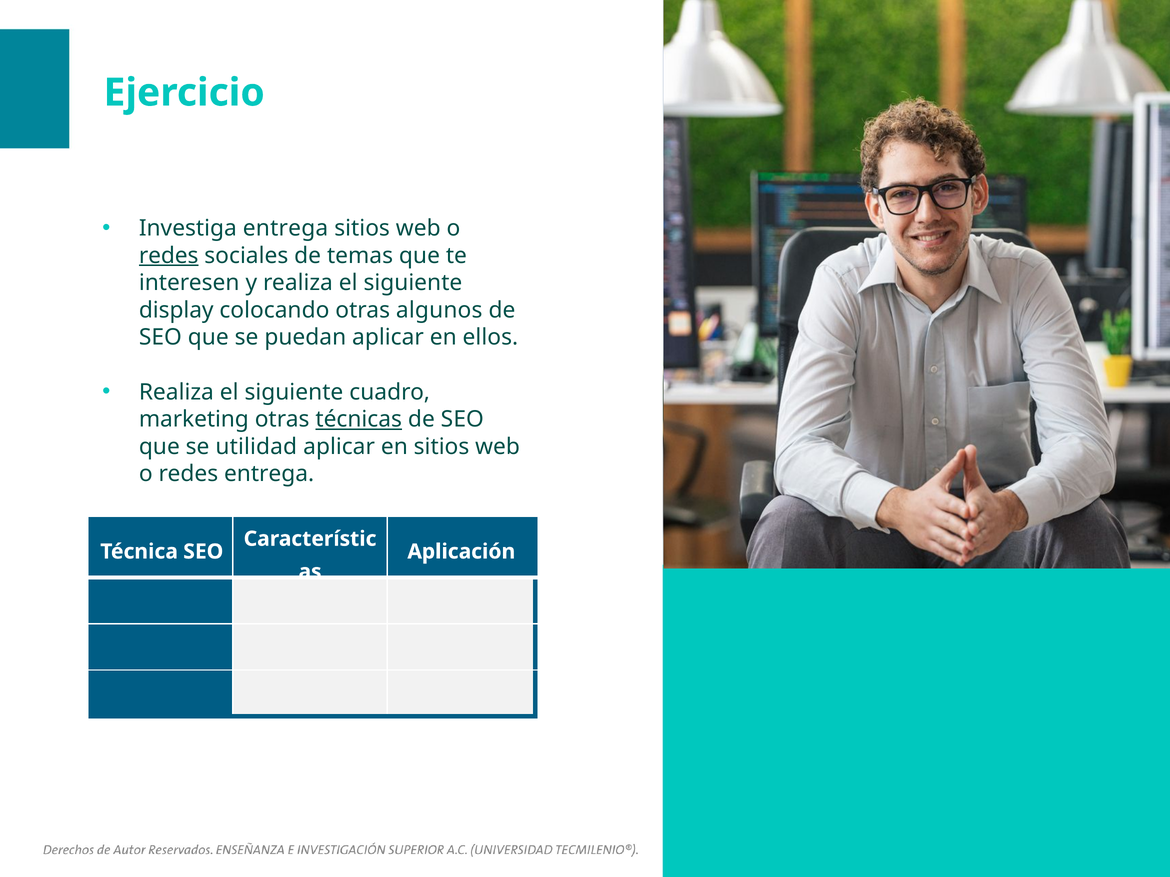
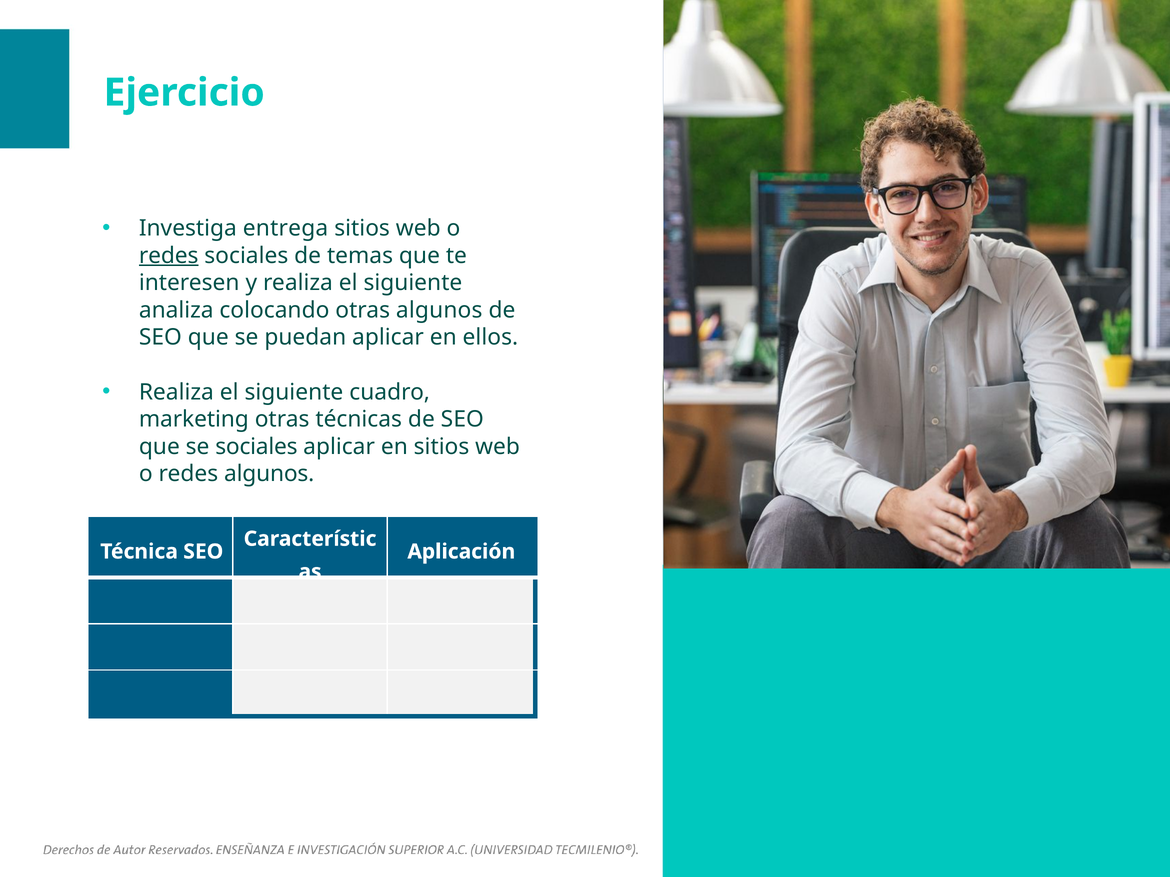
display: display -> analiza (176, 310)
técnicas underline: present -> none (359, 420)
se utilidad: utilidad -> sociales (256, 447)
redes entrega: entrega -> algunos (269, 474)
